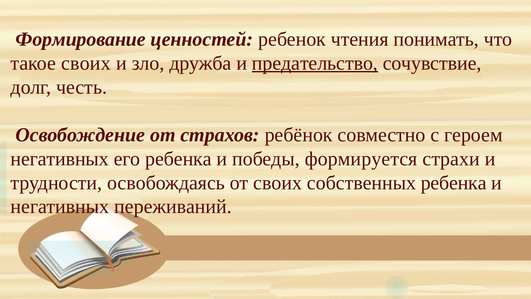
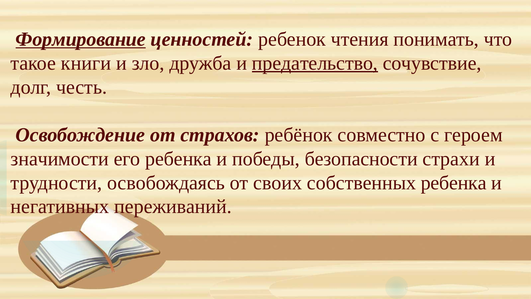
Формирование underline: none -> present (81, 39)
такое своих: своих -> книги (86, 63)
негативных: негативных -> значимости (60, 159)
формируется: формируется -> безопасности (361, 159)
